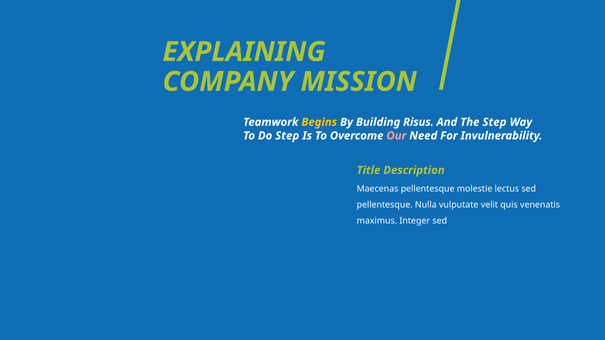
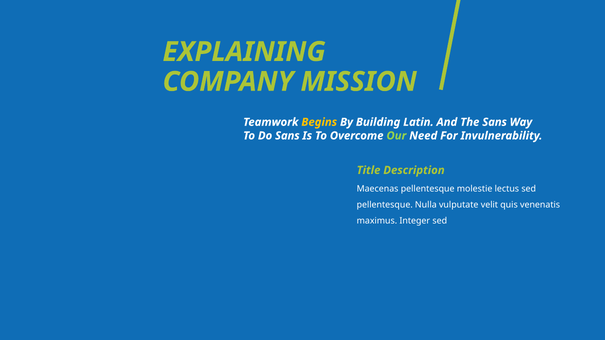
Risus: Risus -> Latin (418, 122)
The Step: Step -> Sans (495, 122)
Do Step: Step -> Sans (287, 136)
Our colour: pink -> light green (396, 136)
